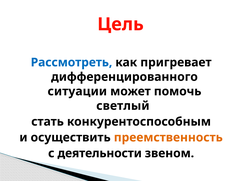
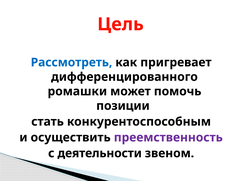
ситуации: ситуации -> ромашки (77, 91)
светлый: светлый -> позиции (123, 106)
преемственность colour: orange -> purple (168, 137)
